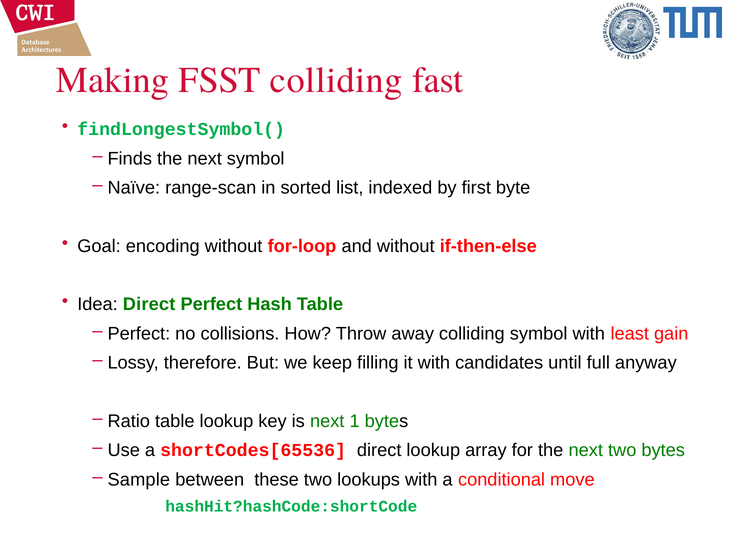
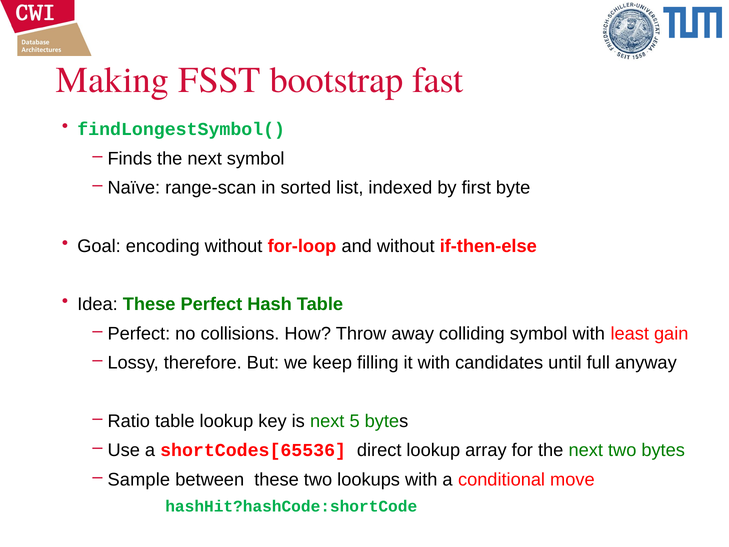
FSST colliding: colliding -> bootstrap (337, 80)
Idea Direct: Direct -> These (149, 304)
1: 1 -> 5 (355, 421)
